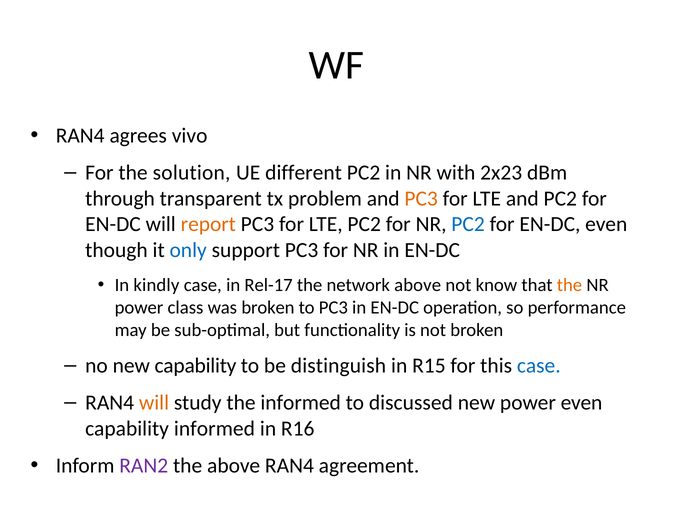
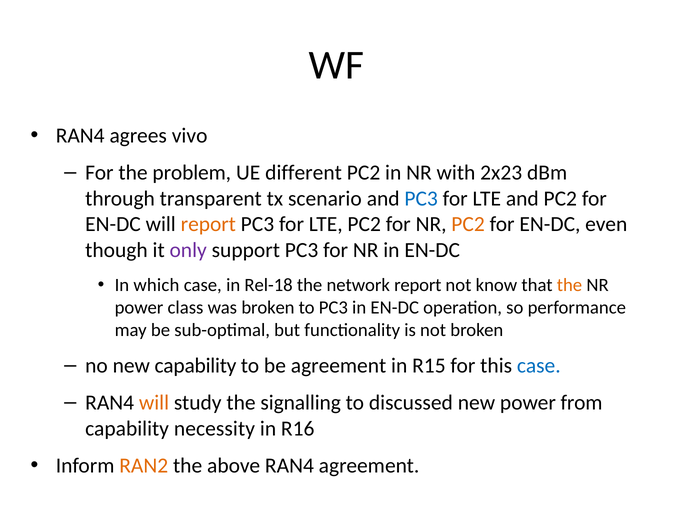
solution: solution -> problem (192, 173)
problem: problem -> scenario (325, 198)
PC3 colour: orange -> blue (421, 198)
PC2 colour: blue -> orange (468, 224)
only colour: blue -> purple (188, 250)
kindly: kindly -> which (156, 285)
Rel-17: Rel-17 -> Rel-18 (269, 285)
network above: above -> report (418, 285)
be distinguish: distinguish -> agreement (339, 365)
the informed: informed -> signalling (301, 402)
power even: even -> from (581, 402)
capability informed: informed -> necessity (214, 428)
RAN2 colour: purple -> orange (144, 465)
